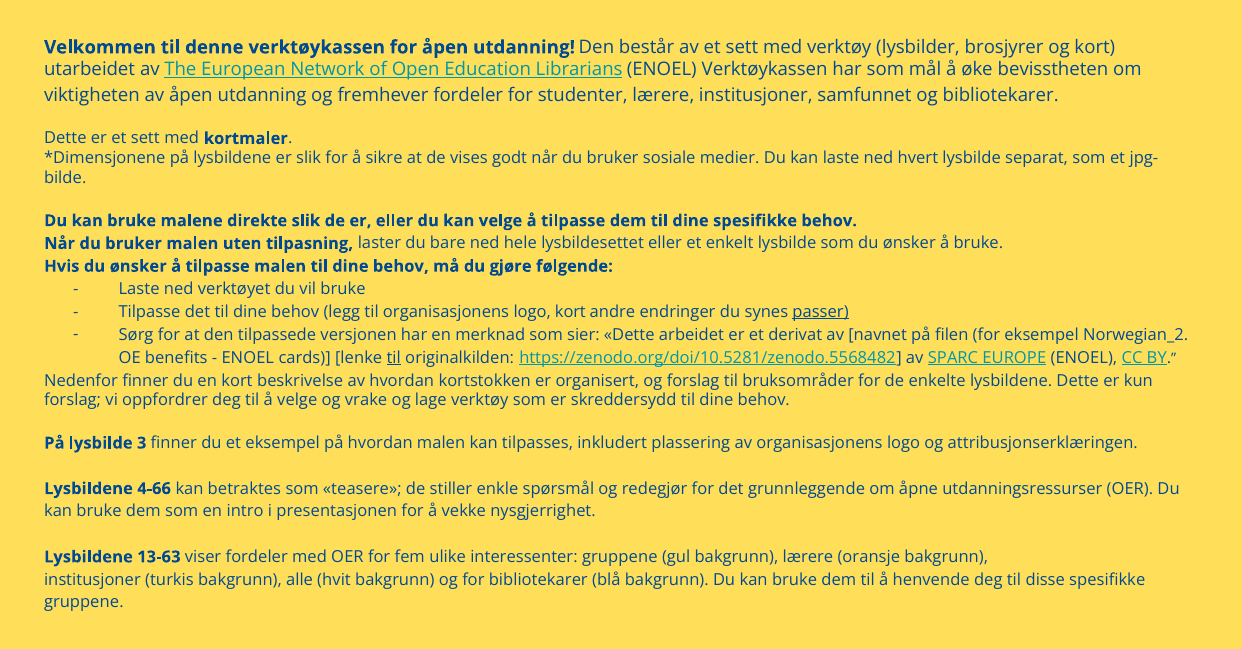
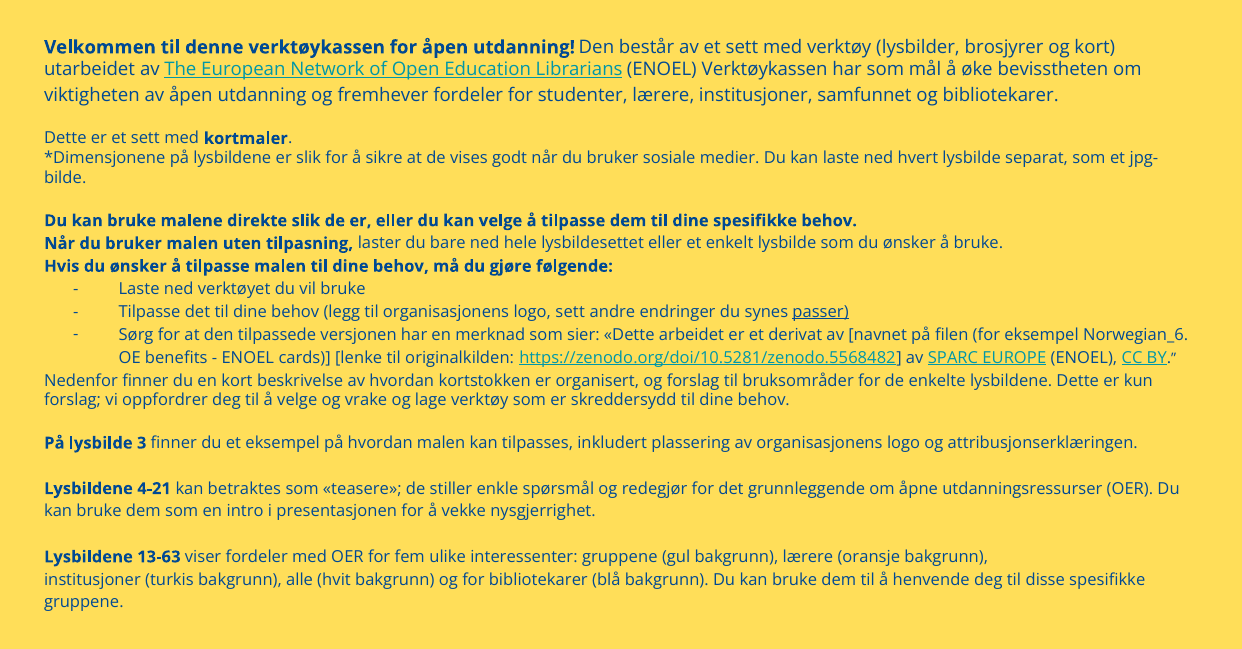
logo kort: kort -> sett (570, 312)
Norwegian_2: Norwegian_2 -> Norwegian_6 (1136, 335)
til underline: present -> none (394, 358)
4-66: 4-66 -> 4-21 (154, 489)
